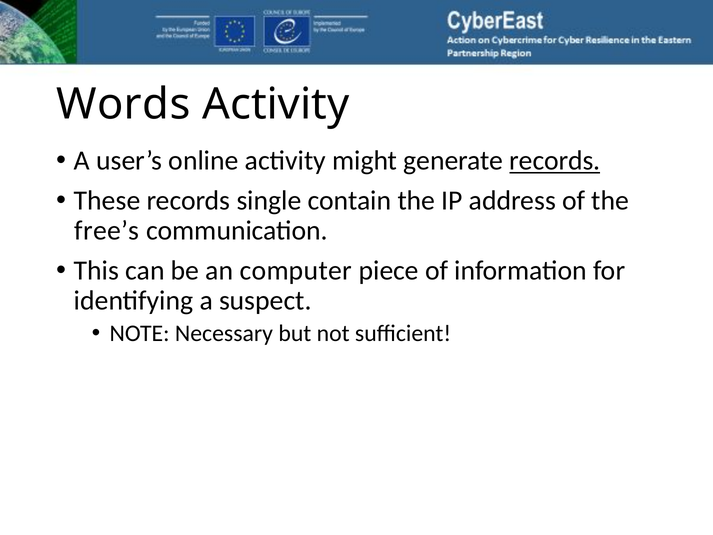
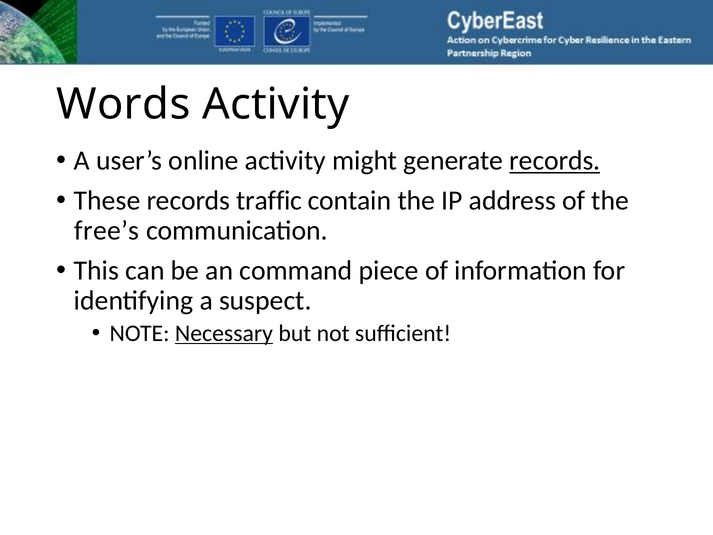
single: single -> traffic (269, 201)
computer: computer -> command (296, 270)
Necessary underline: none -> present (224, 333)
